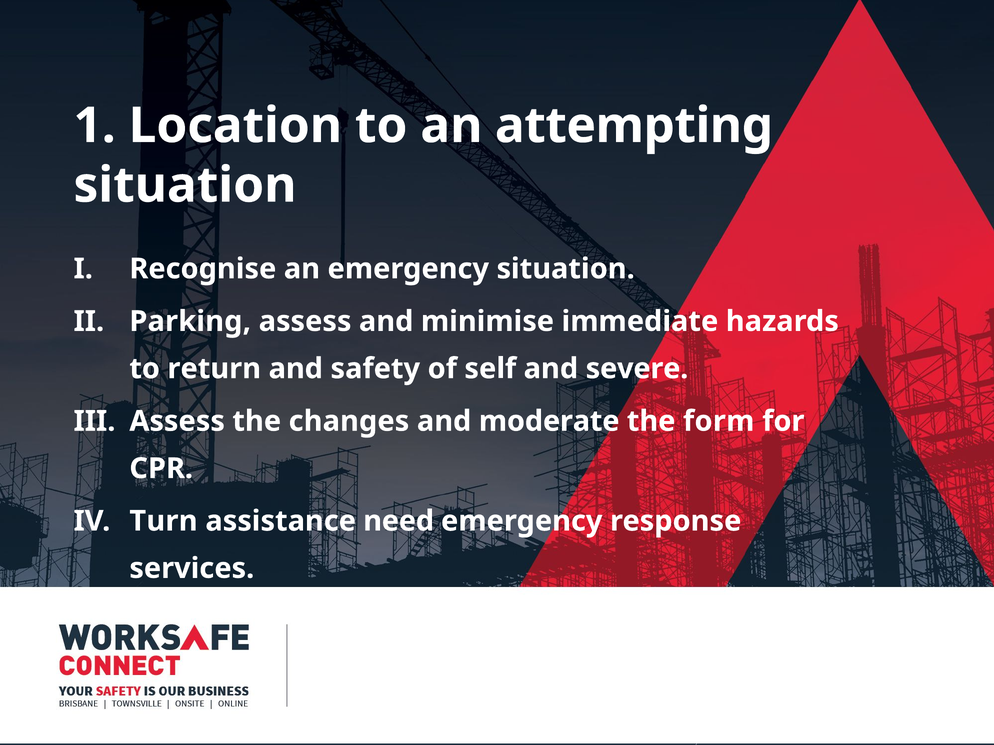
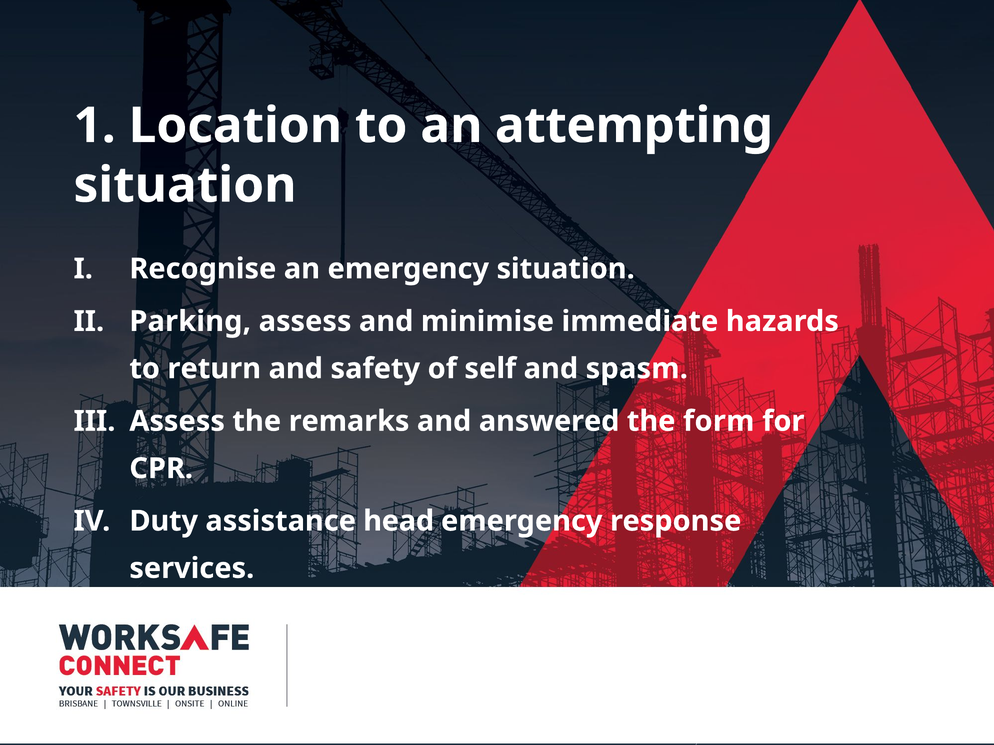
severe: severe -> spasm (637, 369)
changes: changes -> remarks (349, 421)
moderate: moderate -> answered (549, 421)
Turn: Turn -> Duty (164, 521)
need: need -> head (399, 521)
